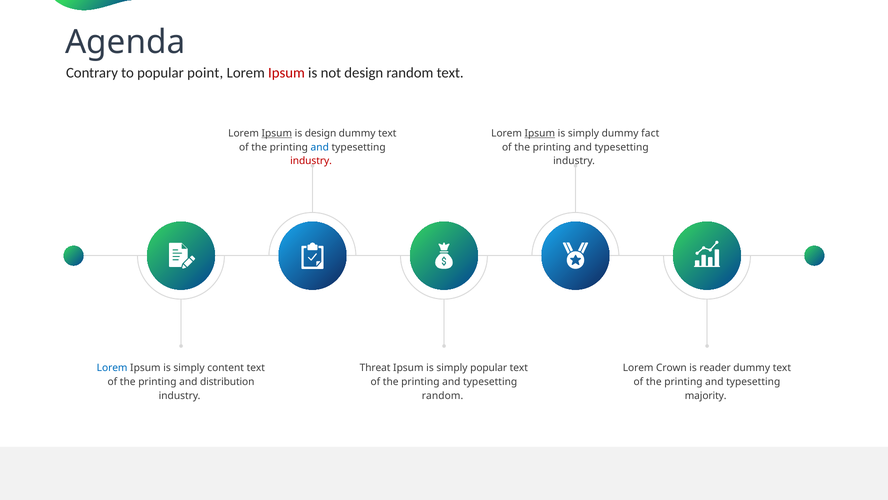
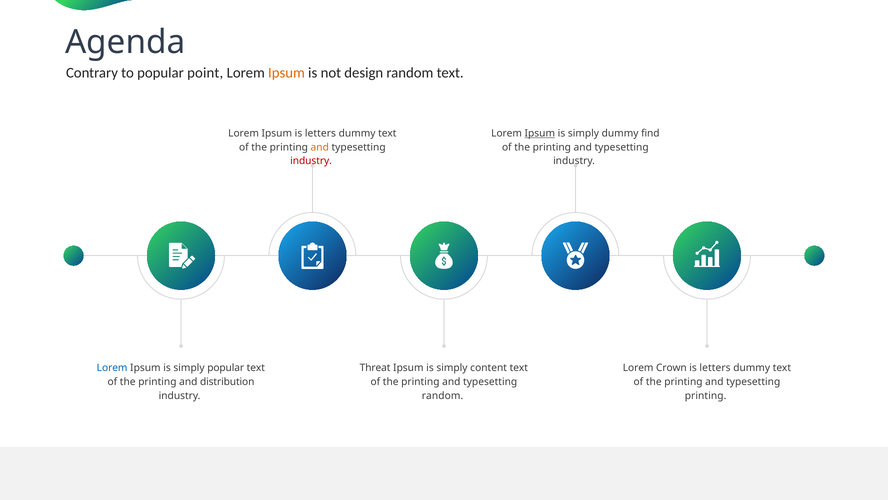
Ipsum colour: red -> orange (286, 73)
Ipsum underline: present -> none (277, 133)
design: design -> letters (320, 133)
fact: fact -> find (650, 133)
and colour: blue -> orange (320, 147)
simply content: content -> popular (226, 368)
simply popular: popular -> content (489, 368)
reader: reader -> letters (715, 368)
majority: majority -> printing (706, 395)
